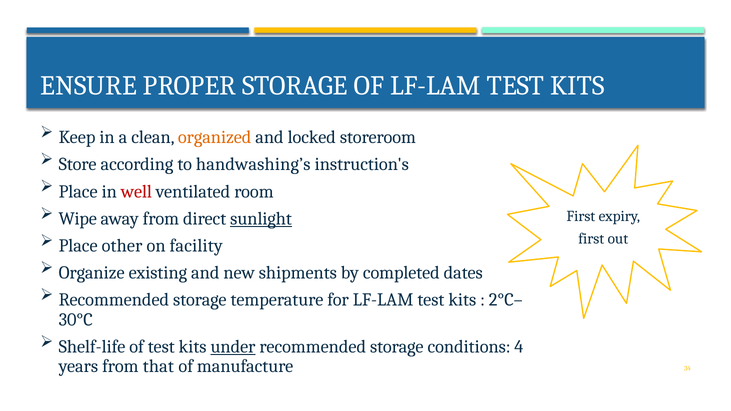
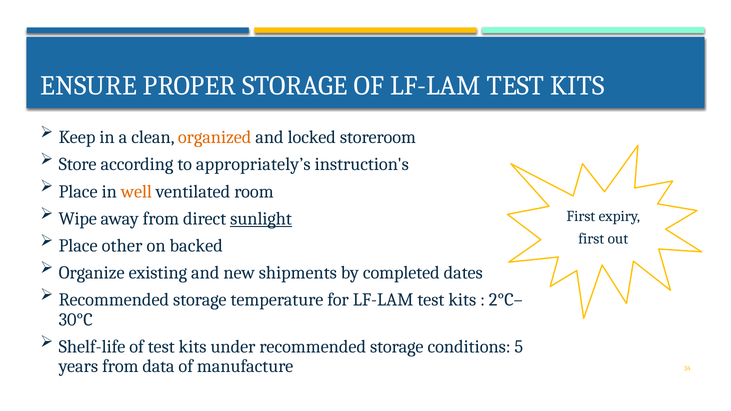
handwashing’s: handwashing’s -> appropriately’s (253, 164)
well colour: red -> orange (136, 192)
facility: facility -> backed (196, 246)
under underline: present -> none (233, 347)
4: 4 -> 5 (519, 347)
that: that -> data (159, 367)
